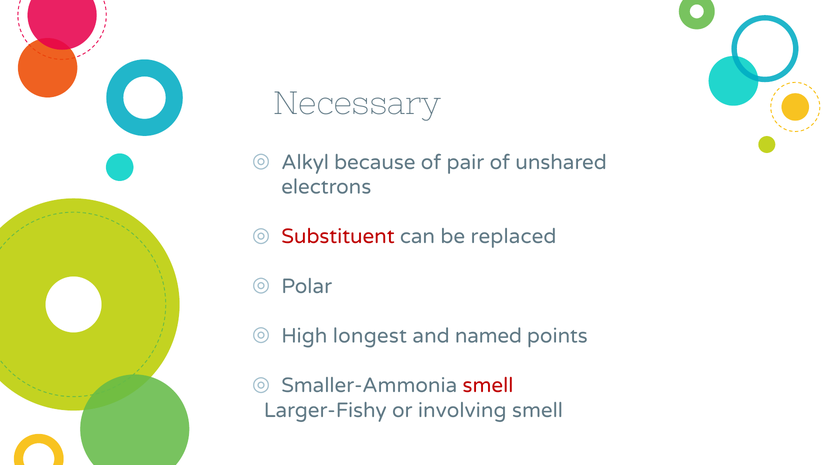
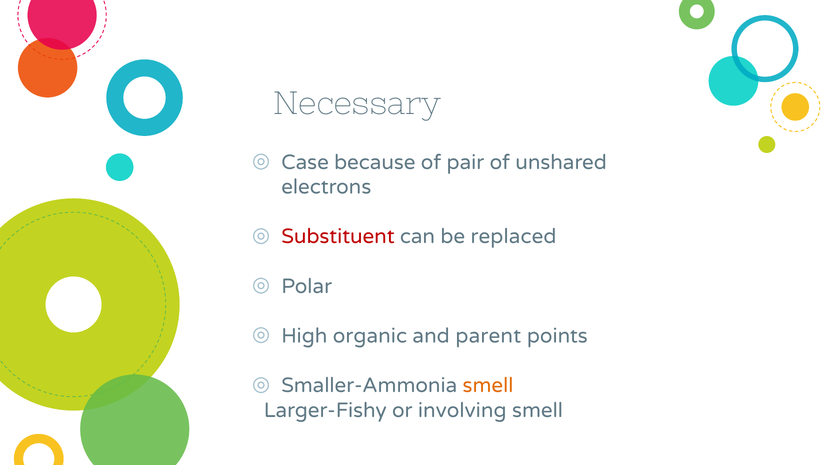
Alkyl: Alkyl -> Case (305, 162)
longest: longest -> organic (370, 336)
named: named -> parent (488, 336)
smell colour: red -> orange (488, 385)
